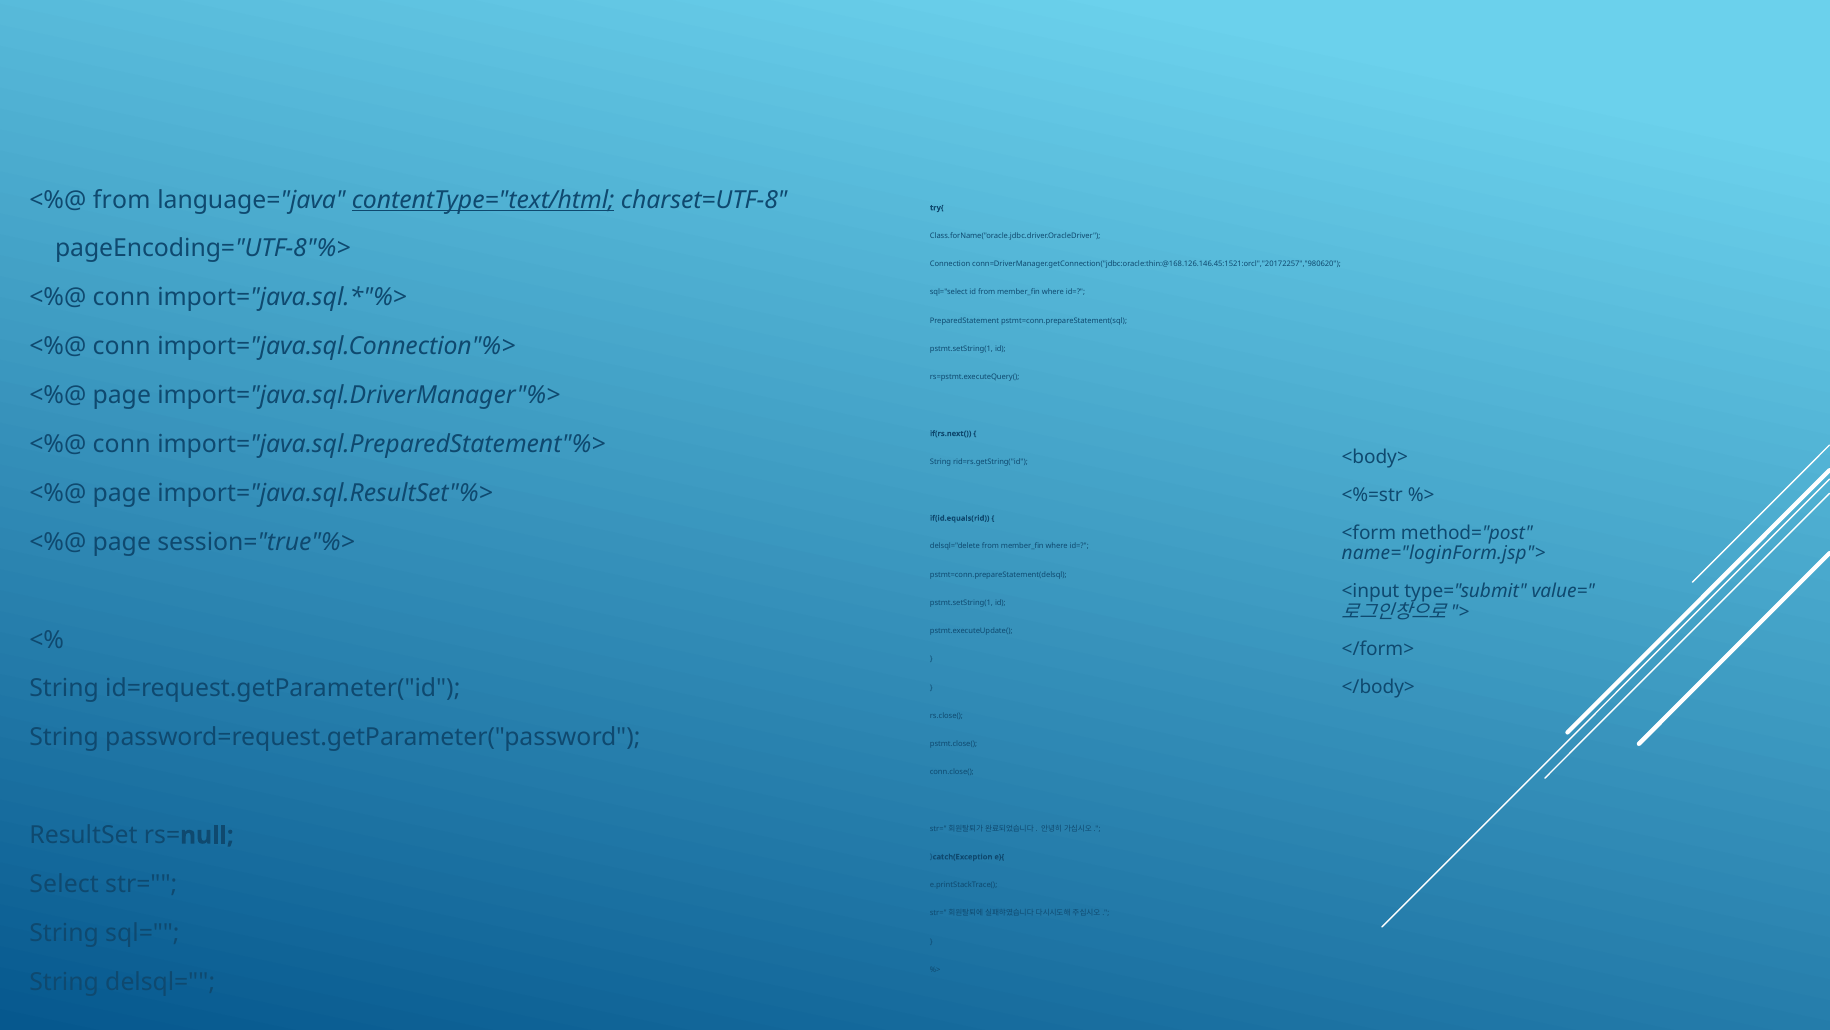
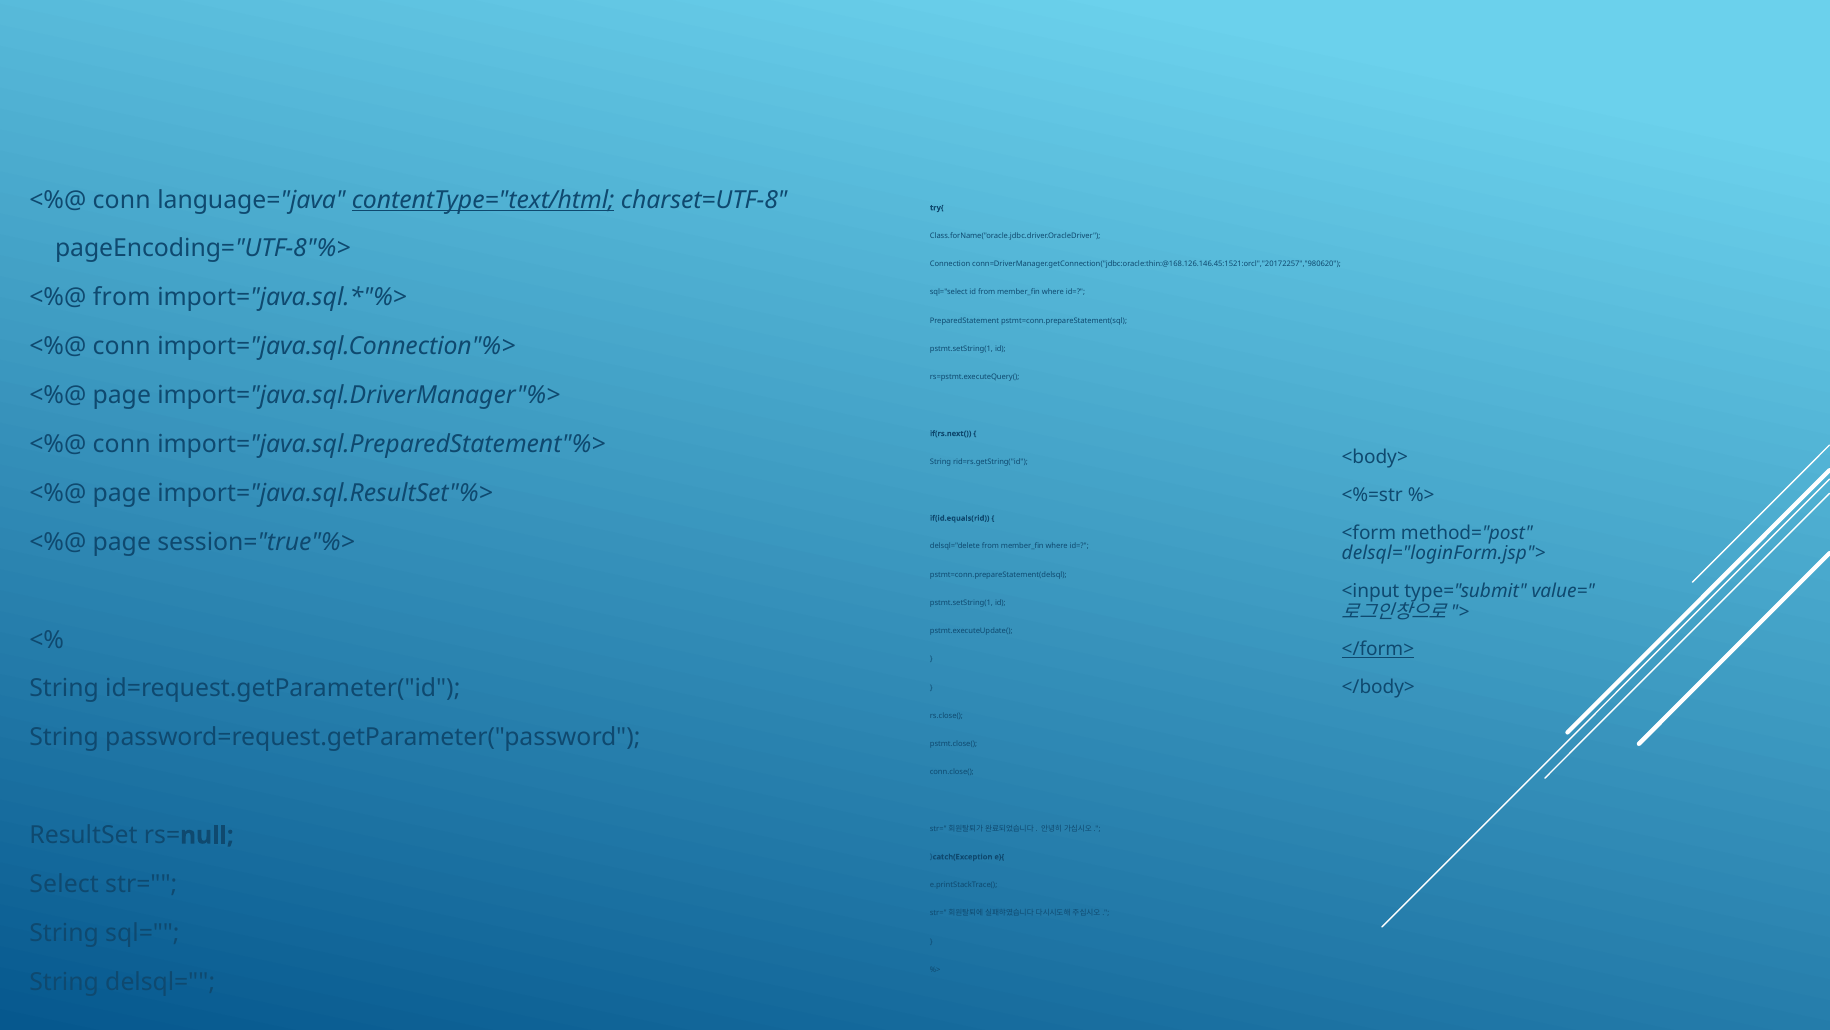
from: from -> conn (122, 200)
conn: conn -> from (122, 297)
name="loginForm.jsp">: name="loginForm.jsp"> -> delsql="loginForm.jsp"> (1444, 553)
</form> underline: none -> present (1378, 649)
